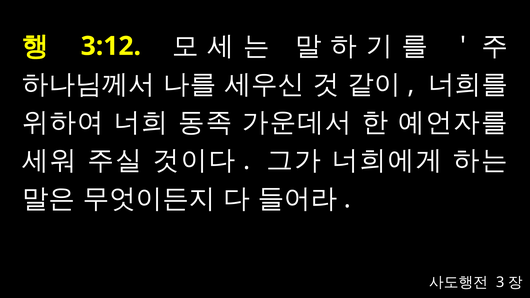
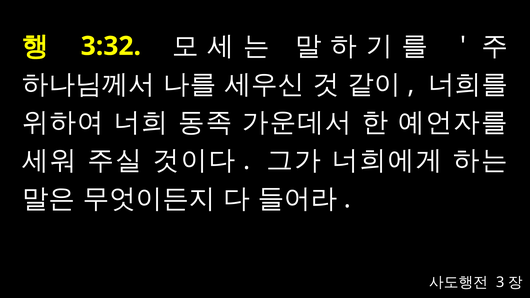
3:12: 3:12 -> 3:32 (111, 46)
